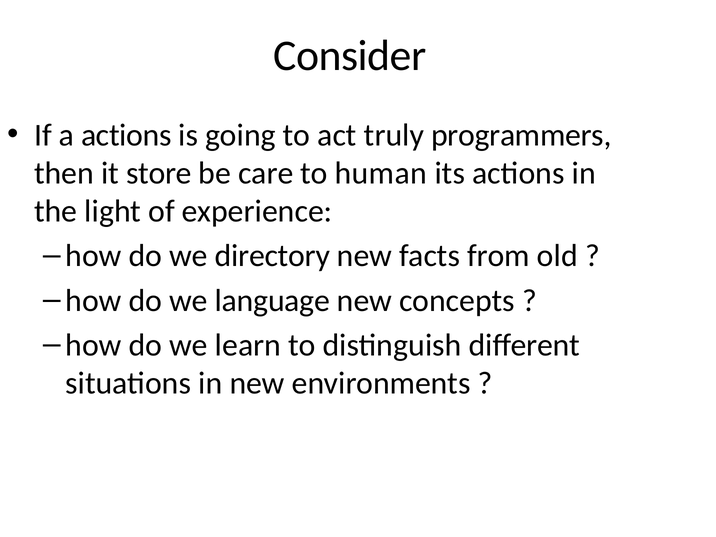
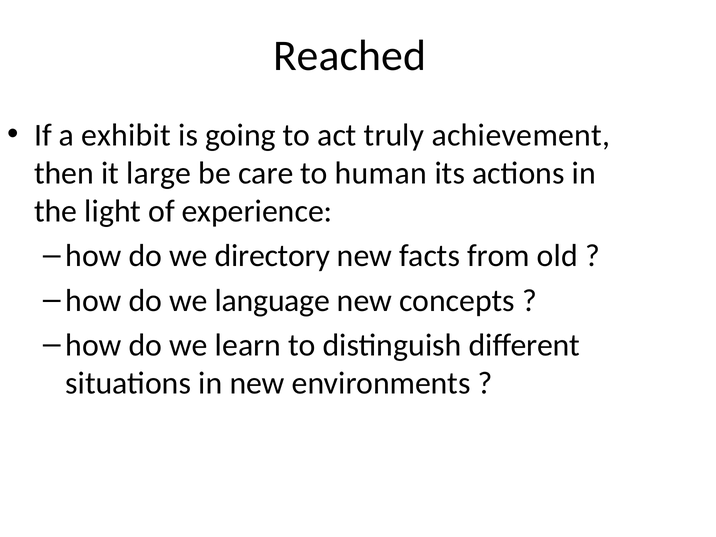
Consider: Consider -> Reached (350, 56)
a actions: actions -> exhibit (126, 135)
programmers: programmers -> achievement (521, 135)
store: store -> large (159, 173)
